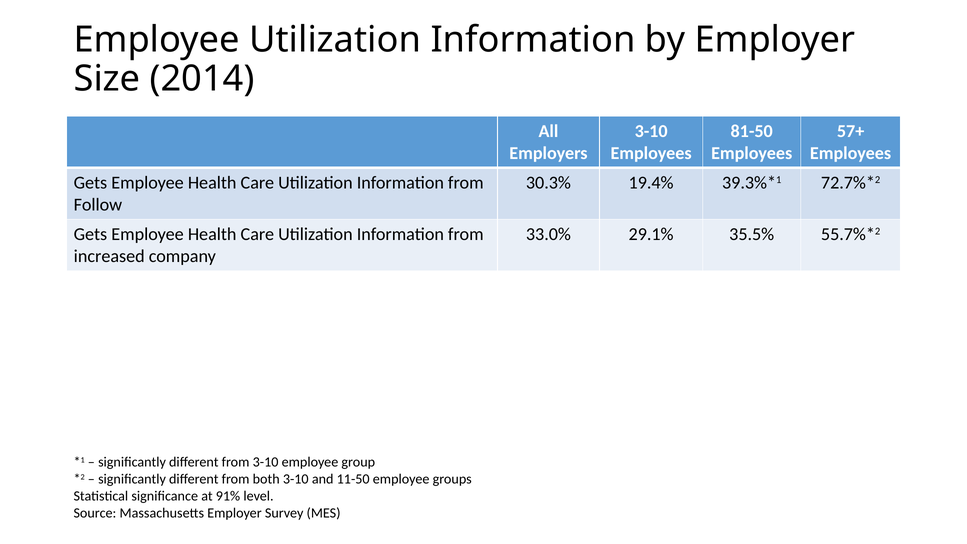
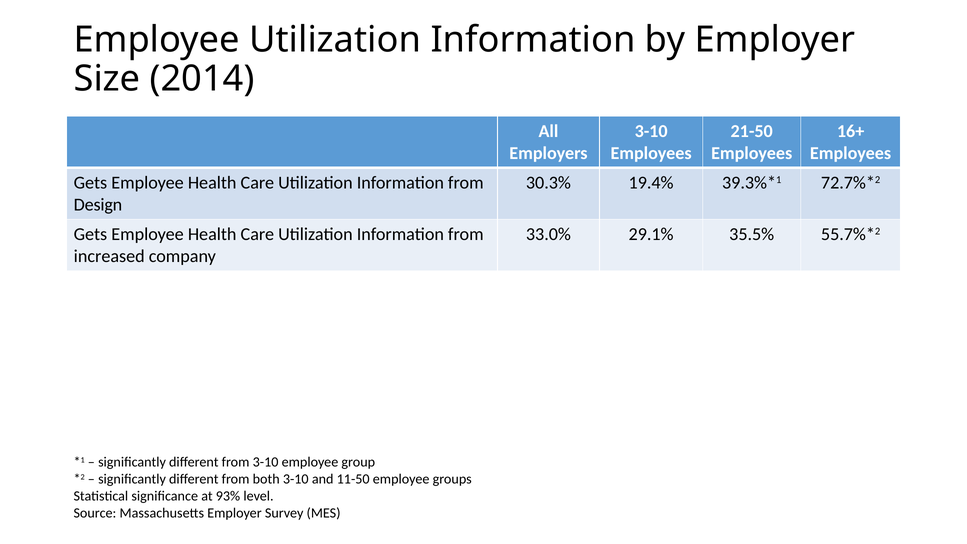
81-50: 81-50 -> 21-50 (752, 131)
57+: 57+ -> 16+ (851, 131)
Follow: Follow -> Design (98, 205)
91%: 91% -> 93% (228, 496)
